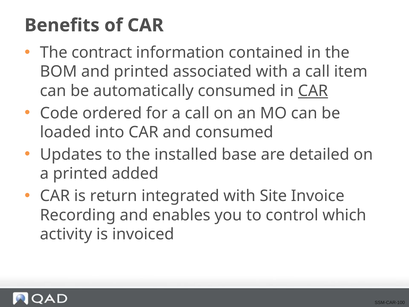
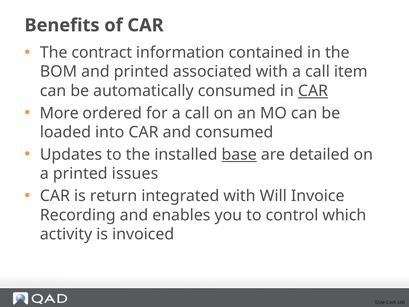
Code: Code -> More (59, 113)
base underline: none -> present (239, 154)
added: added -> issues (135, 174)
Site: Site -> Will (273, 196)
